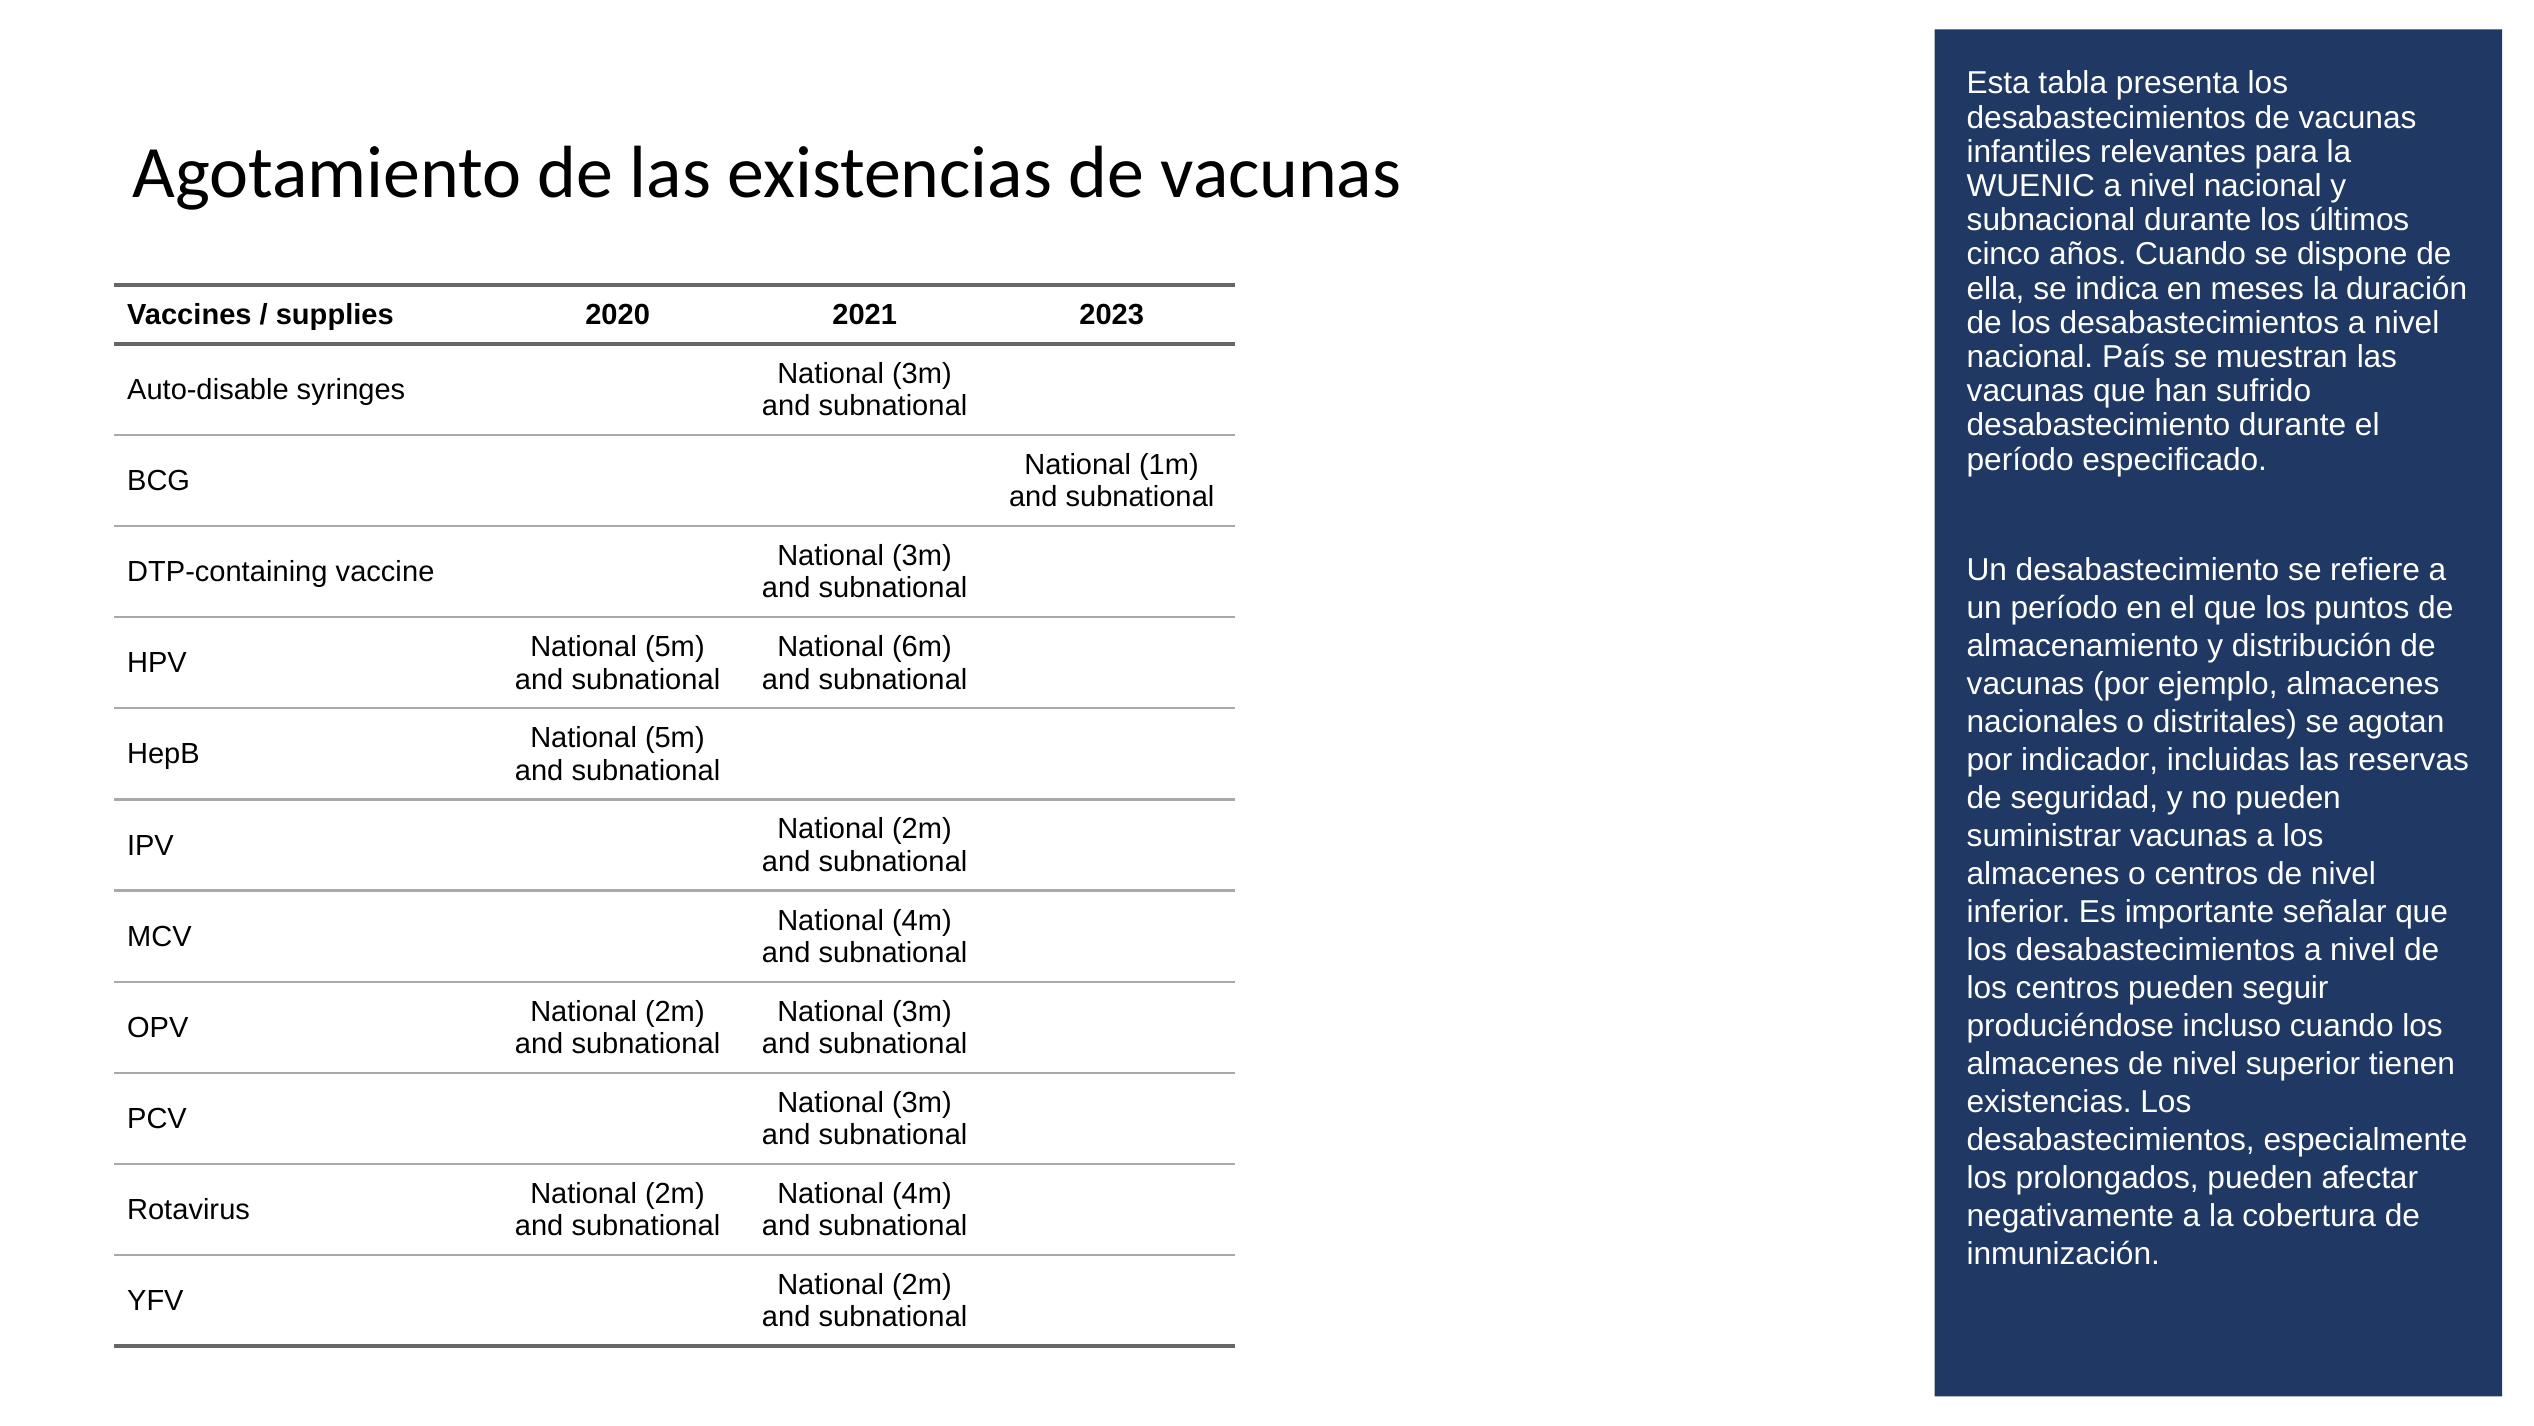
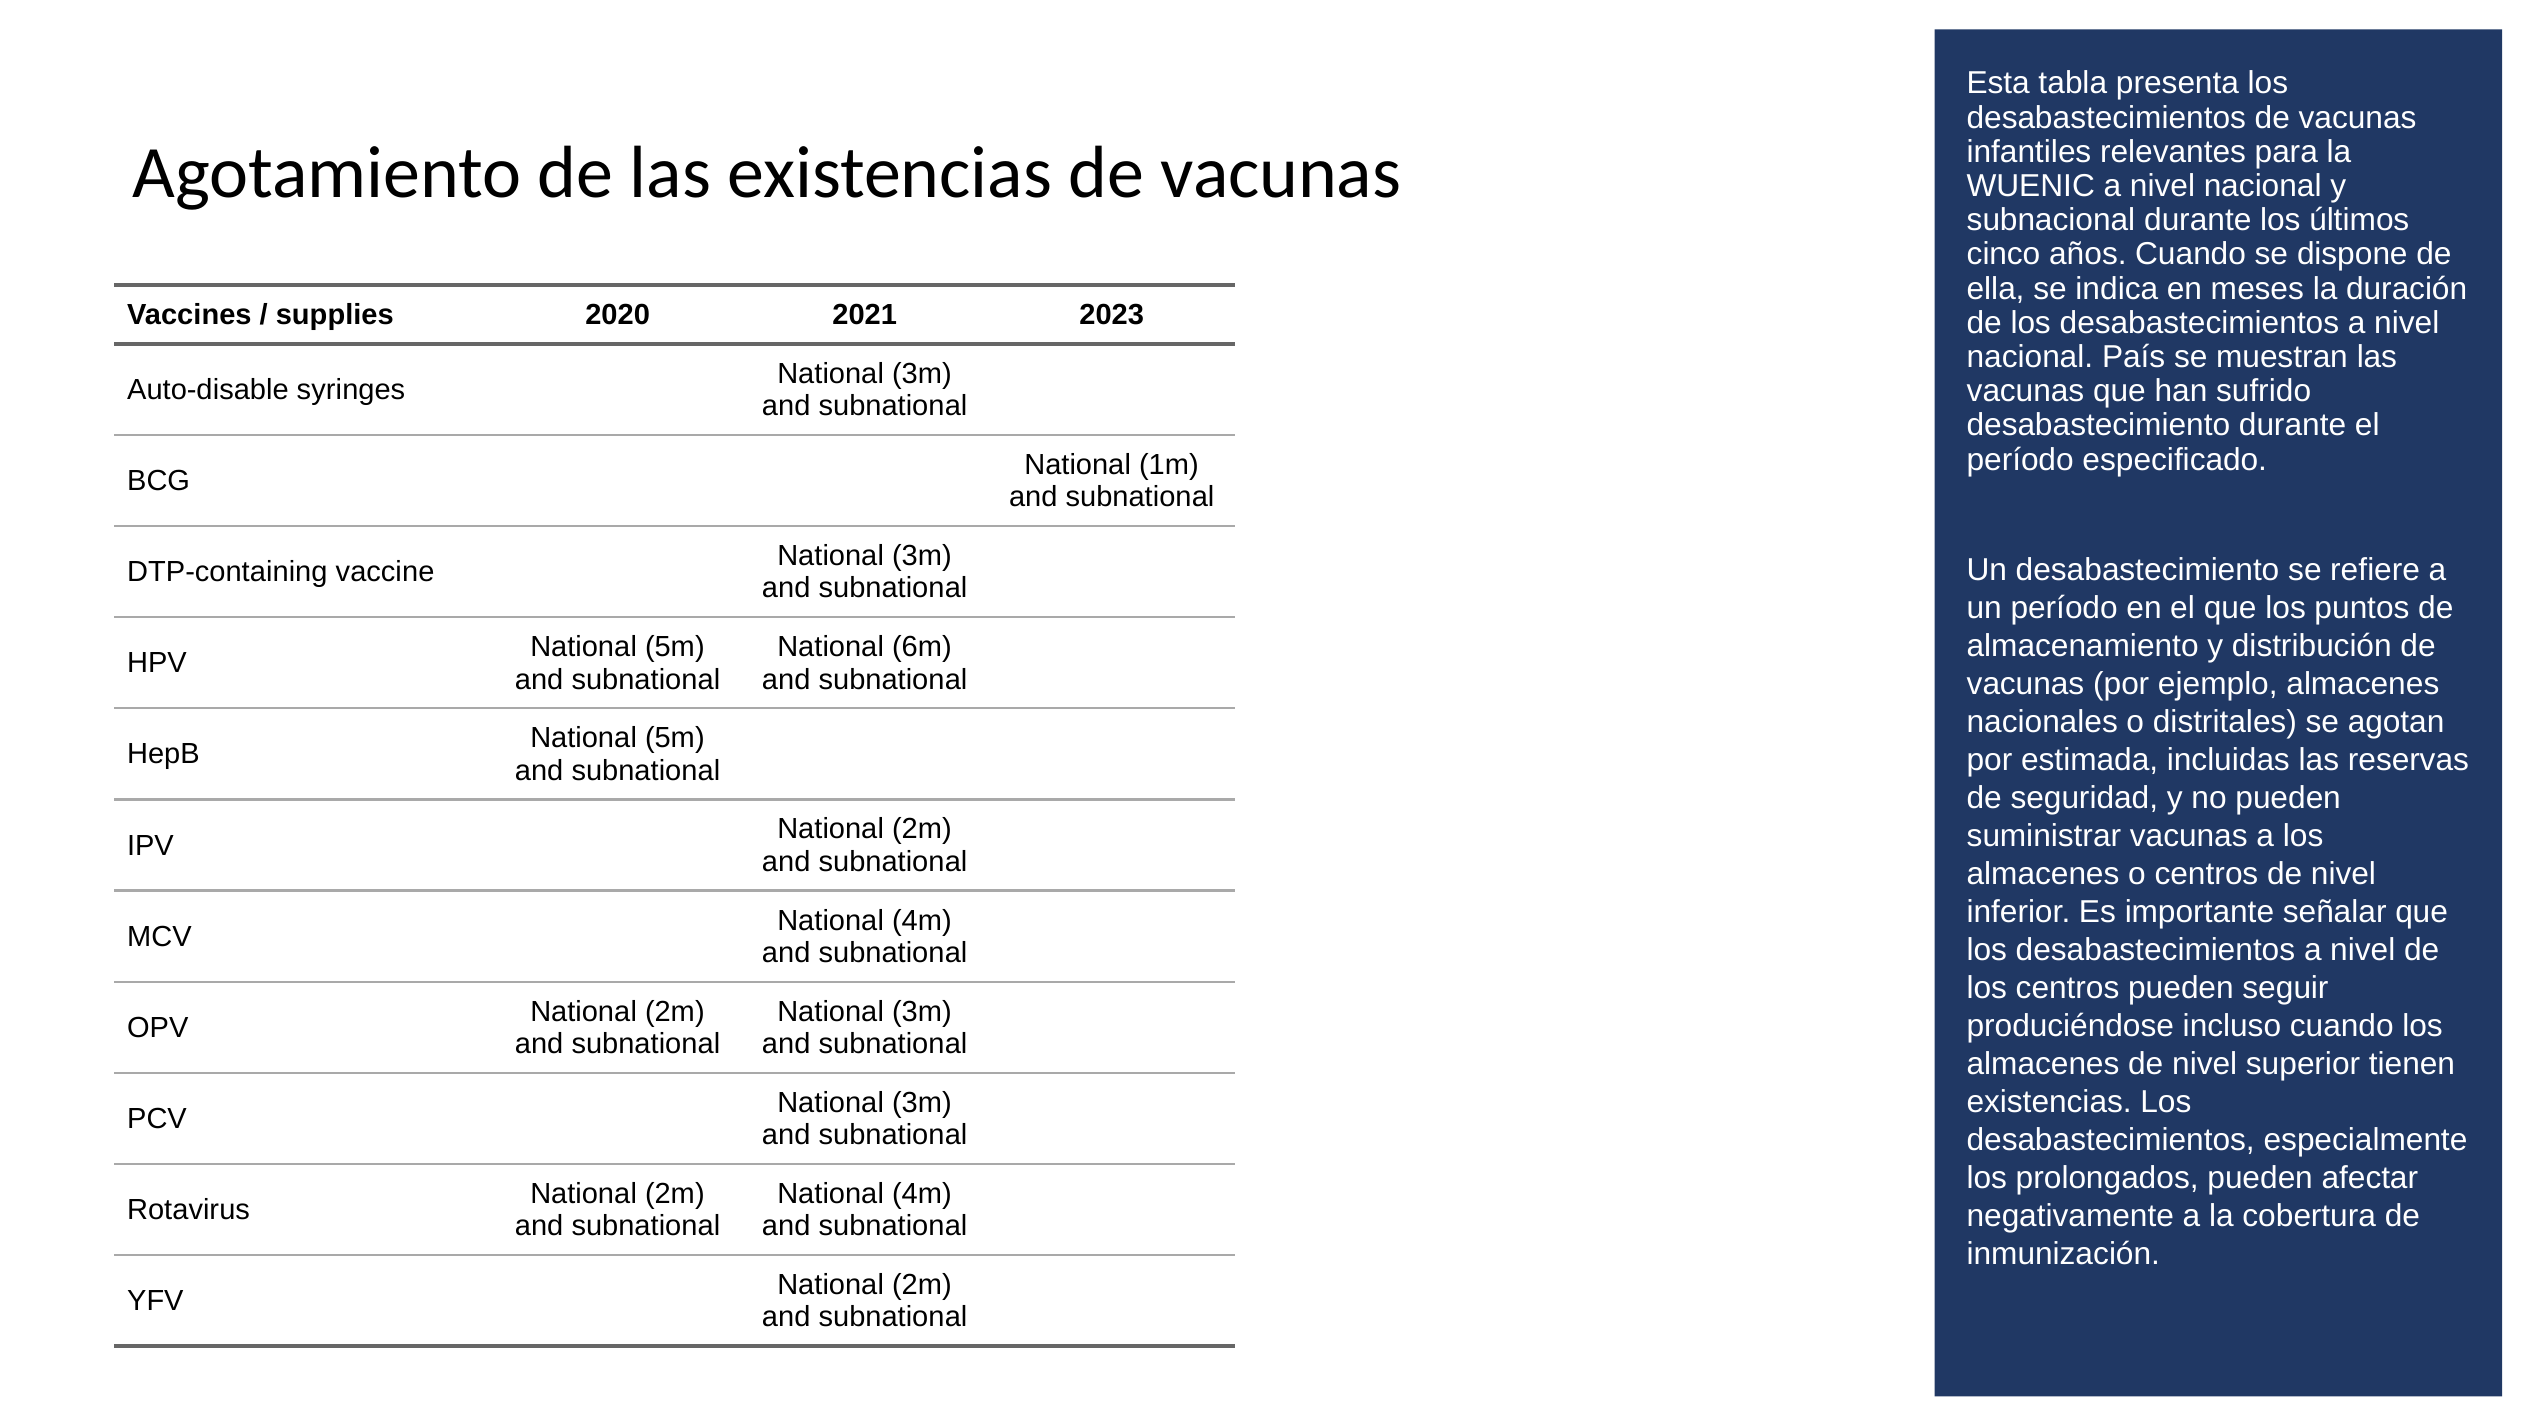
indicador: indicador -> estimada (2090, 760)
